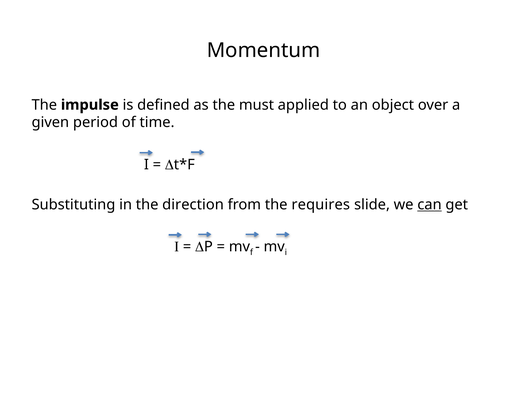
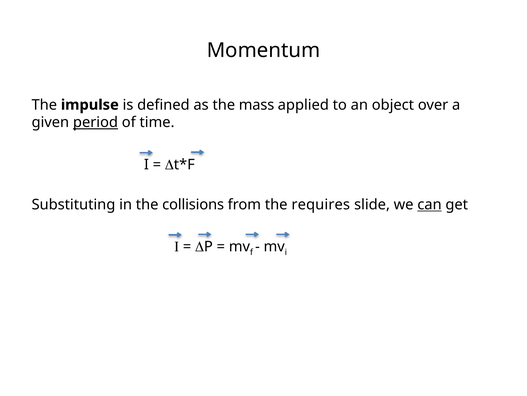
must: must -> mass (257, 105)
period underline: none -> present (95, 122)
direction: direction -> collisions (193, 204)
